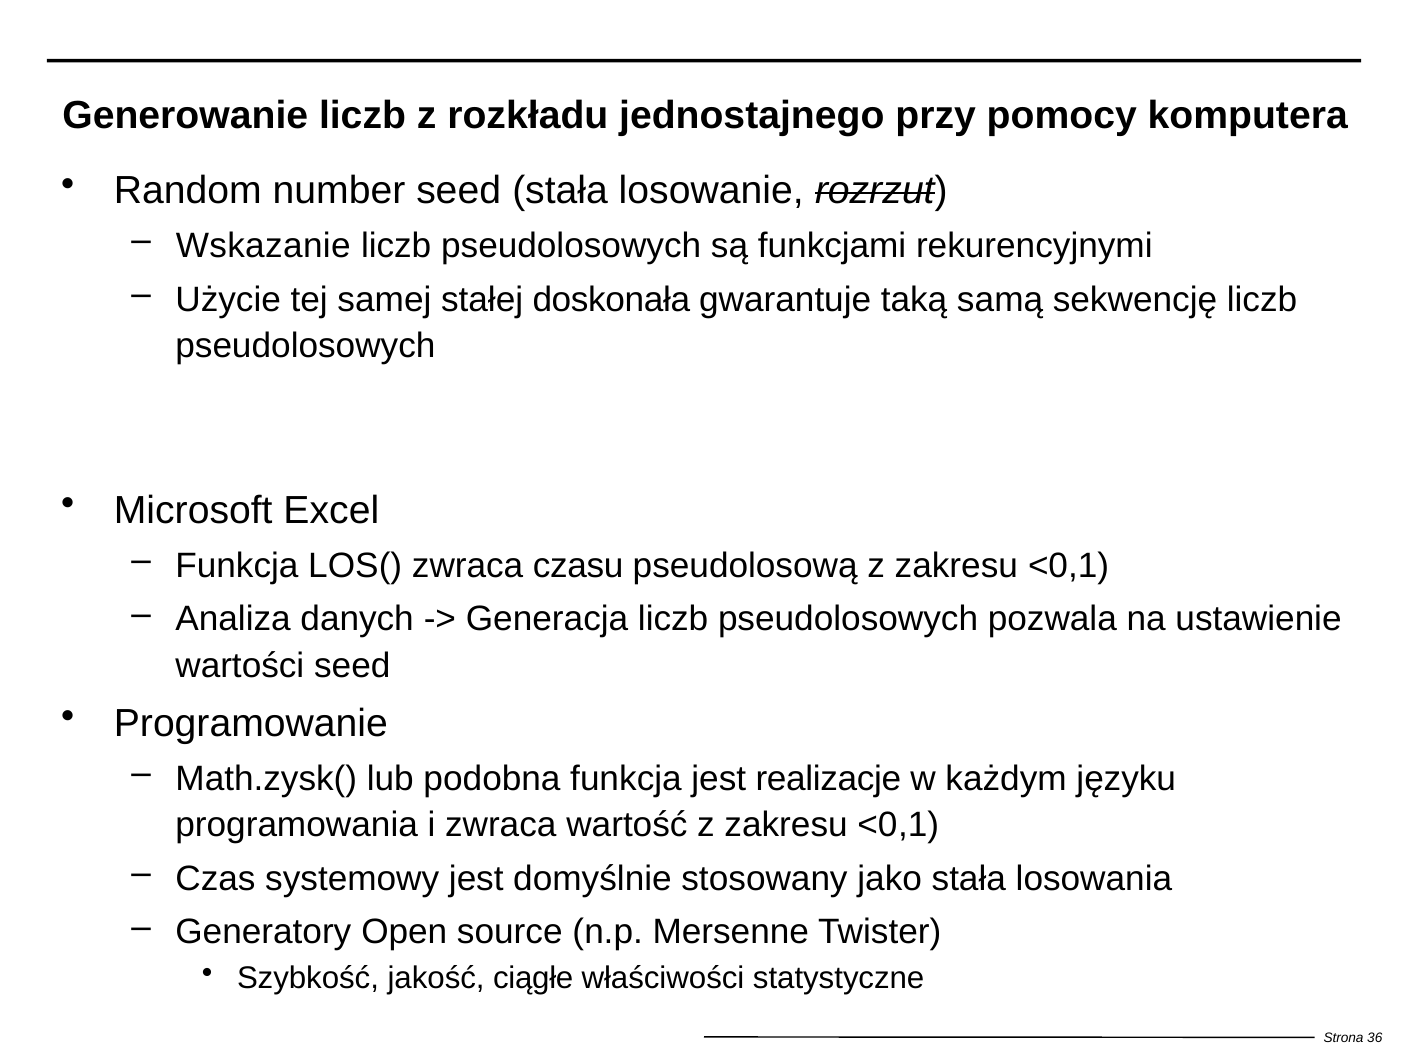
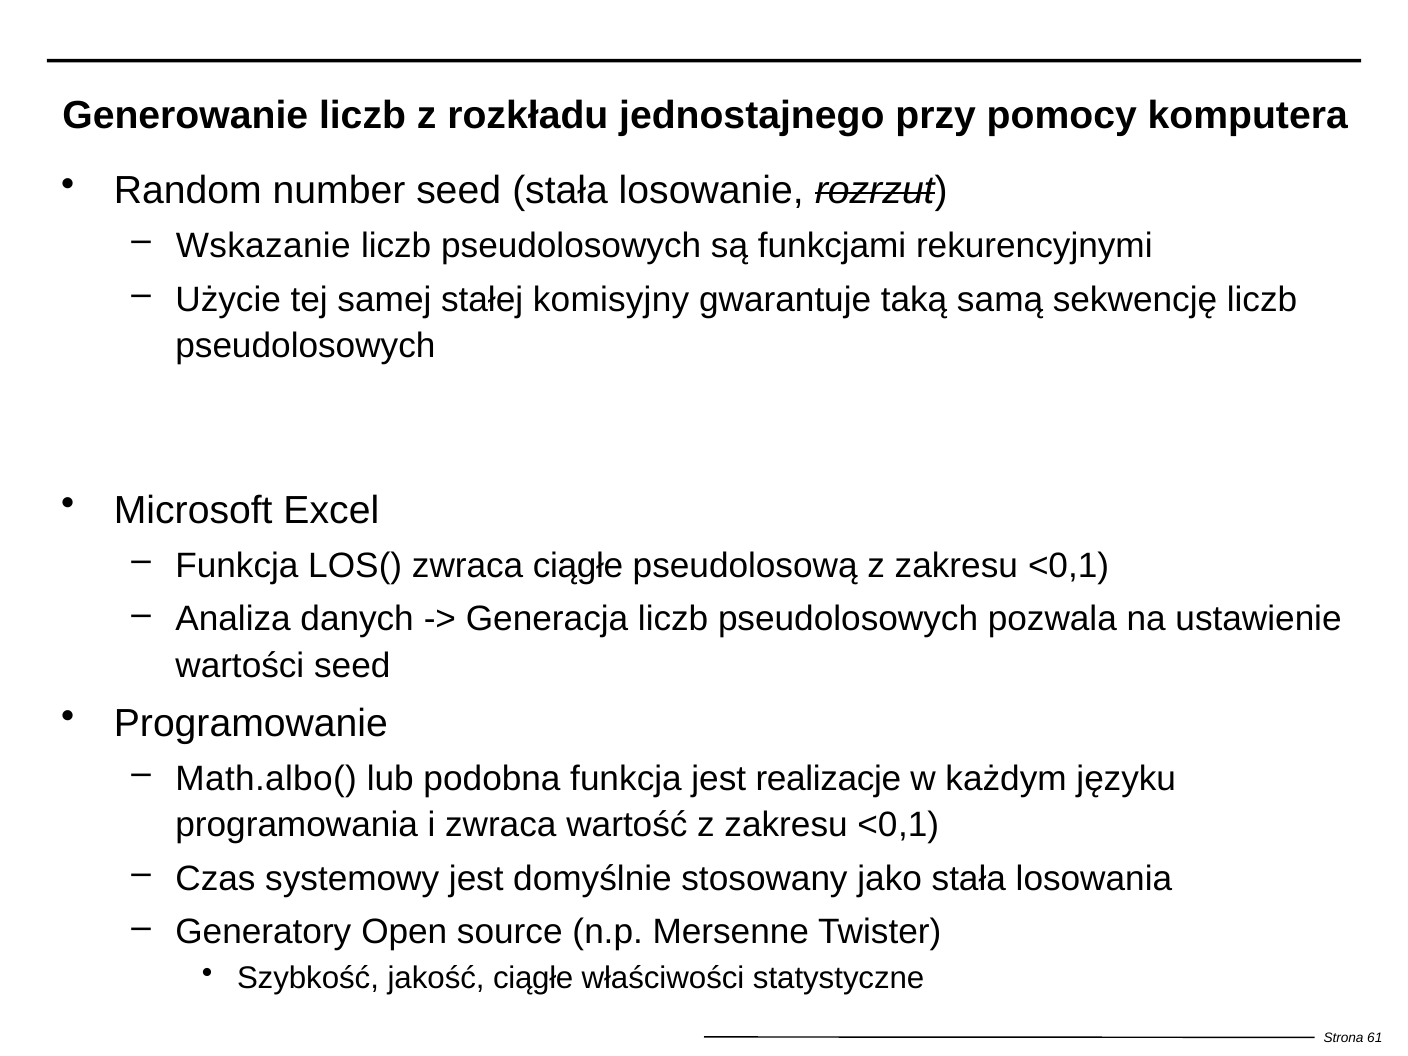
doskonała: doskonała -> komisyjny (611, 300)
zwraca czasu: czasu -> ciągłe (578, 566)
Math.zysk(: Math.zysk( -> Math.albo( (266, 779)
36: 36 -> 61 (1375, 1038)
